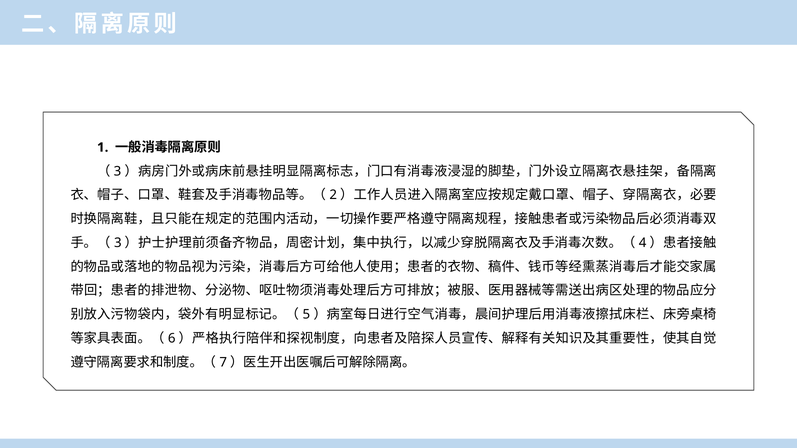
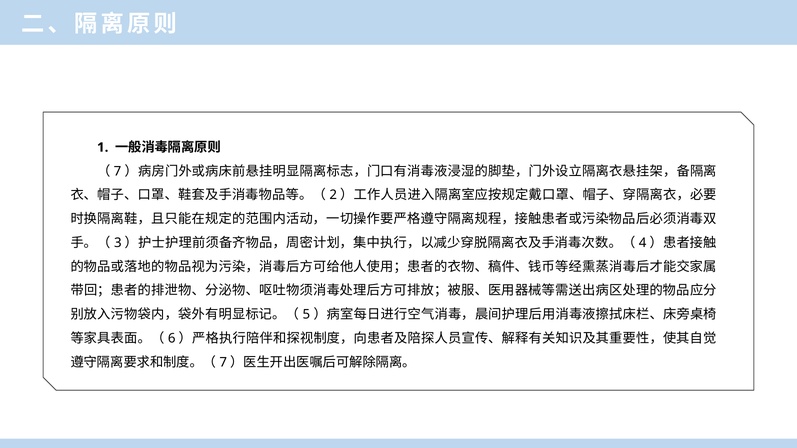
3: 3 -> 7 (118, 171)
